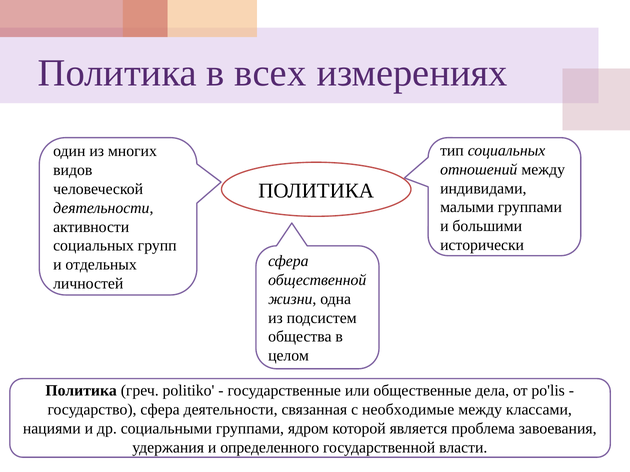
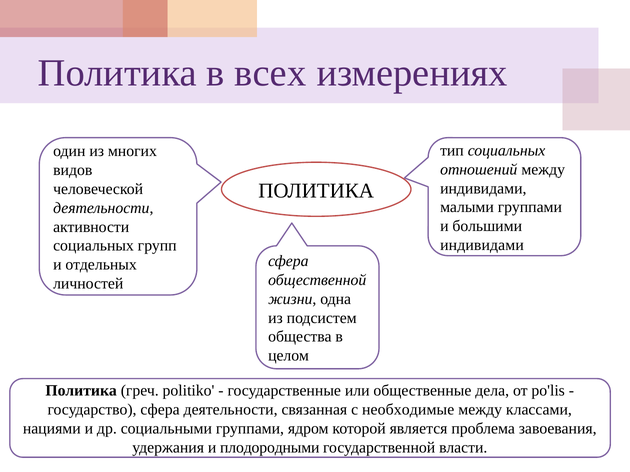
исторически: исторически -> индивидами (482, 245)
определенного: определенного -> плодородными (270, 448)
